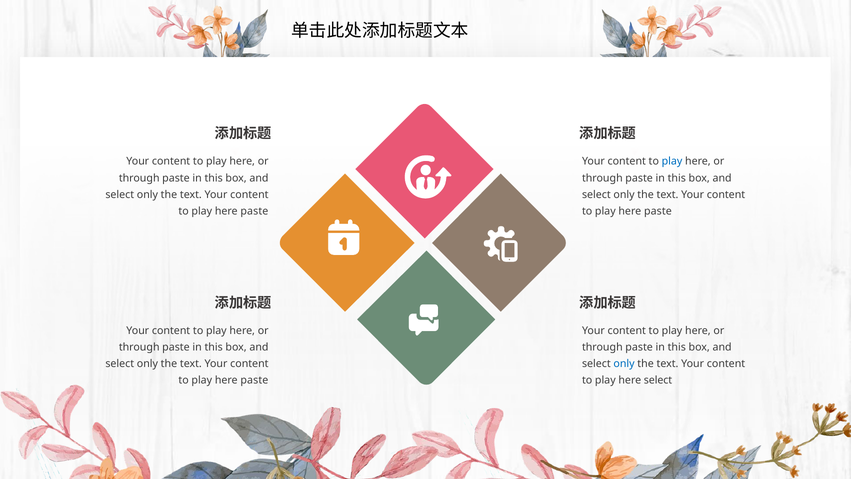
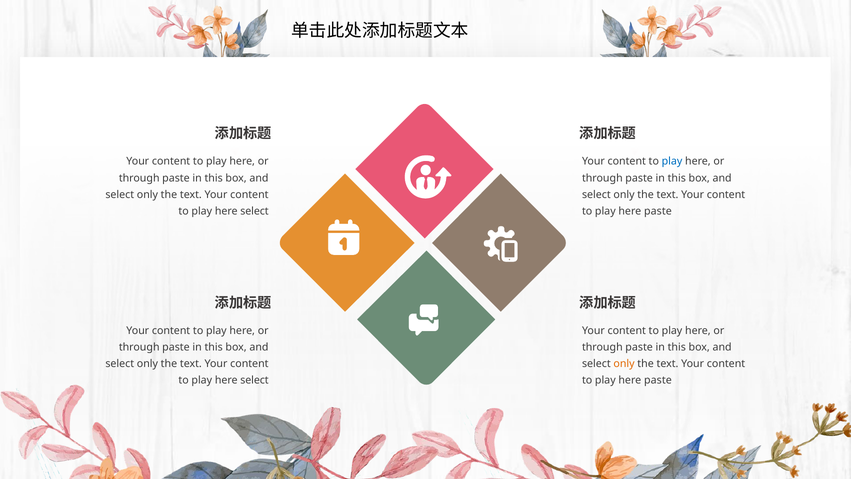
paste: paste -> select (254, 211)
only colour: blue -> orange (624, 364)
paste: paste -> select (254, 380)
select: select -> paste (658, 380)
